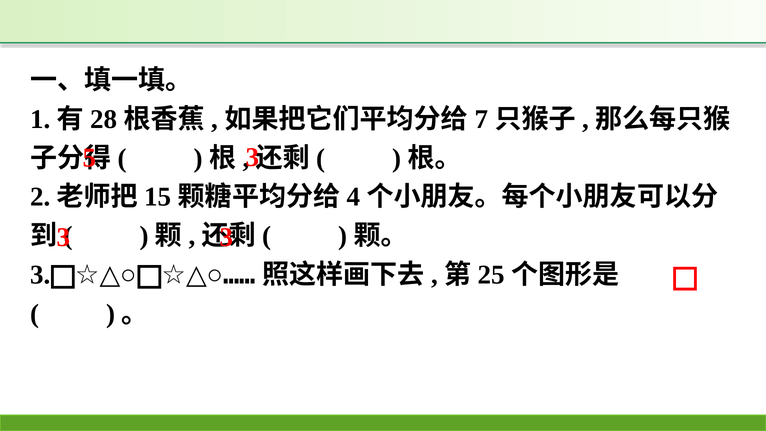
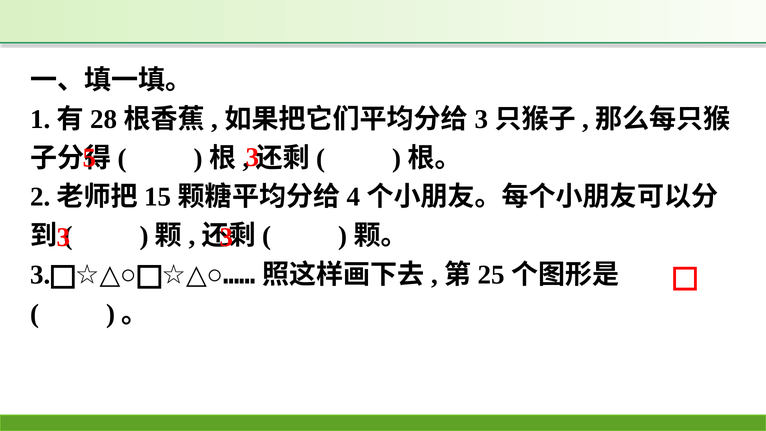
7: 7 -> 3 (481, 119)
